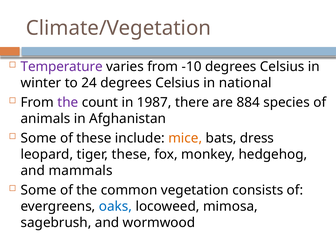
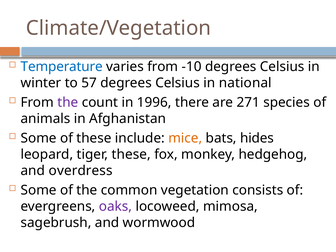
Temperature colour: purple -> blue (62, 67)
24: 24 -> 57 (89, 83)
1987: 1987 -> 1996 (154, 102)
884: 884 -> 271 (248, 102)
dress: dress -> hides (257, 138)
mammals: mammals -> overdress (81, 171)
oaks colour: blue -> purple (115, 206)
